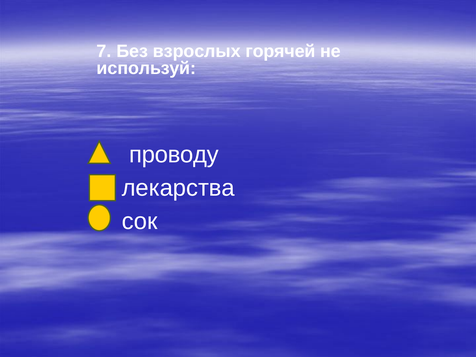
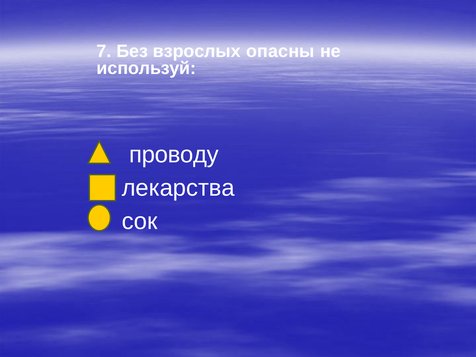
горячей: горячей -> опасны (280, 51)
